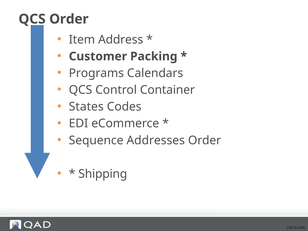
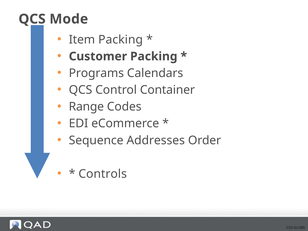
Order: Order -> Mode (69, 19)
Item Address: Address -> Packing (121, 40)
States: States -> Range (86, 107)
Shipping: Shipping -> Controls (103, 174)
